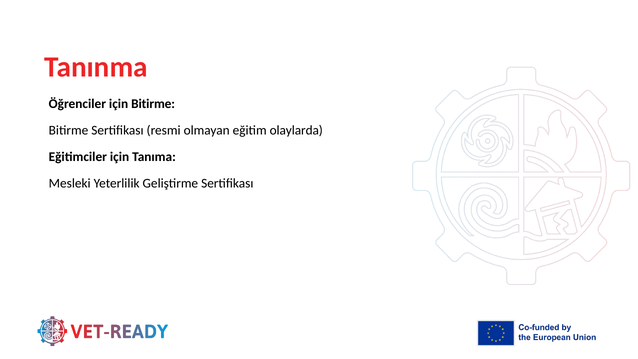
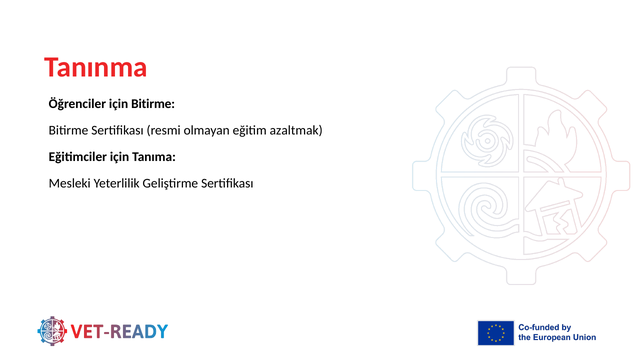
olaylarda: olaylarda -> azaltmak (296, 130)
